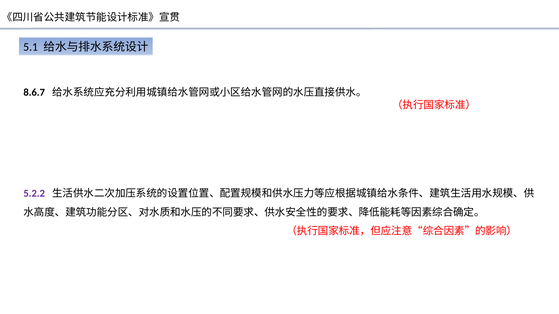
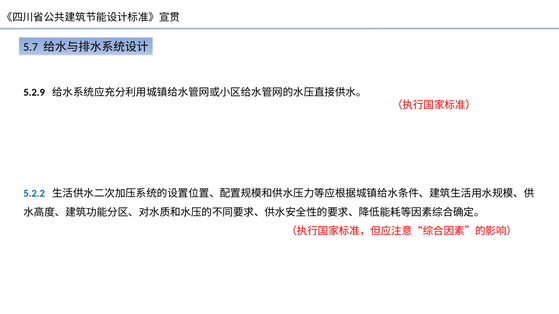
5.1: 5.1 -> 5.7 (31, 47)
8.6.7: 8.6.7 -> 5.2.9 (34, 93)
5.2.2 colour: purple -> blue (34, 194)
